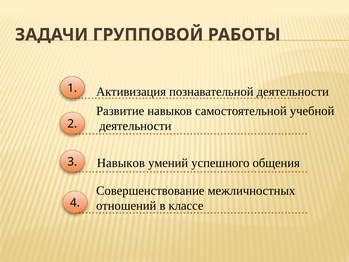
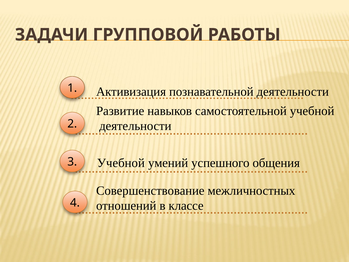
Навыков: Навыков -> Учебной (121, 163)
